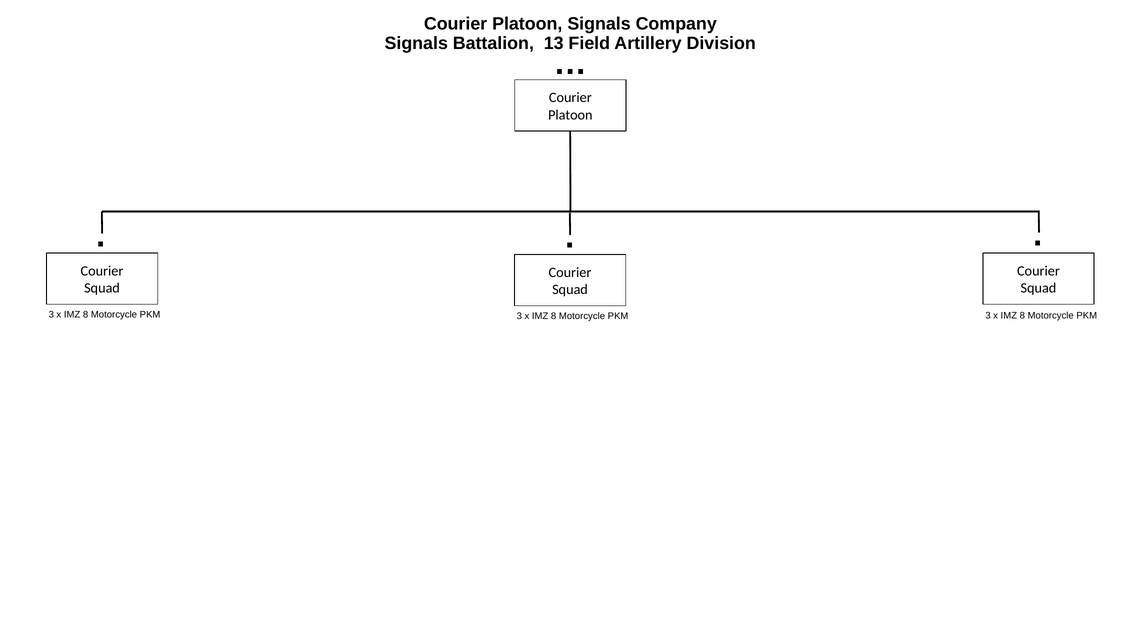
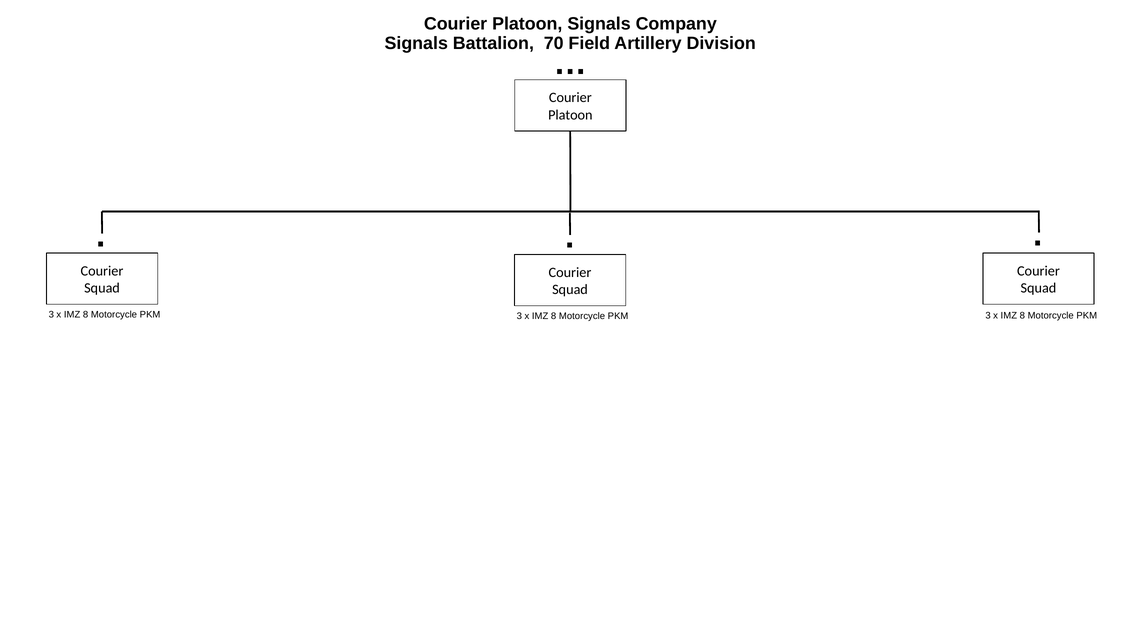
13: 13 -> 70 (554, 43)
